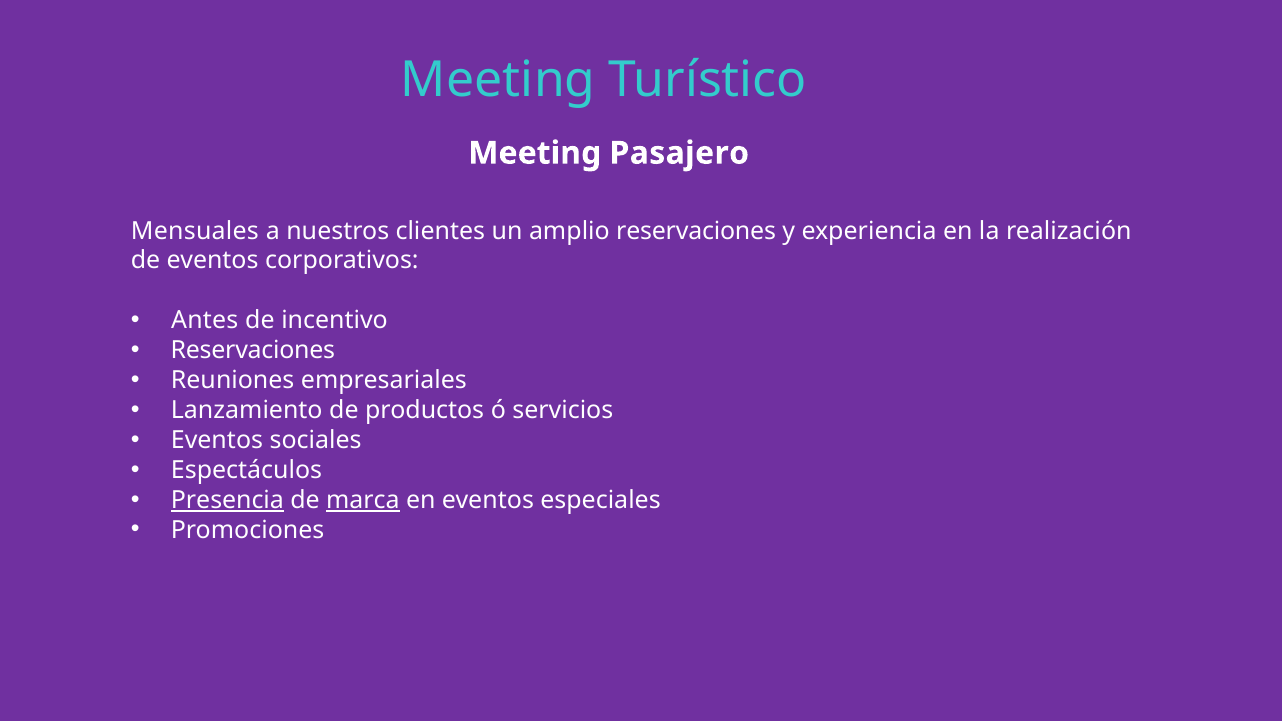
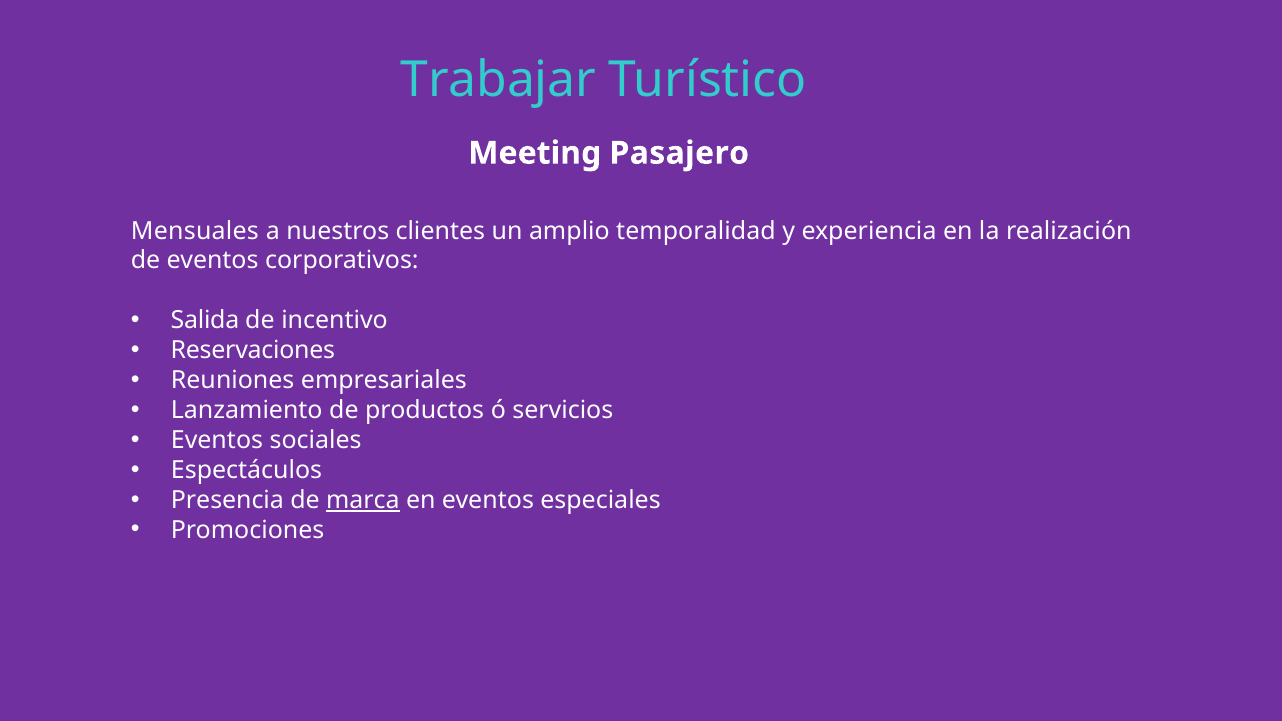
Meeting: Meeting -> Trabajar (498, 80)
amplio reservaciones: reservaciones -> temporalidad (696, 231)
Antes: Antes -> Salida (205, 321)
Presencia underline: present -> none (227, 500)
